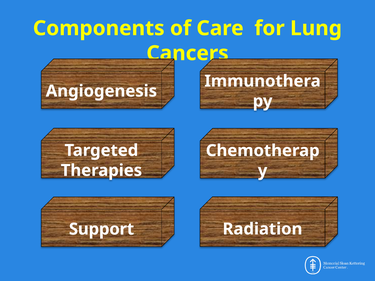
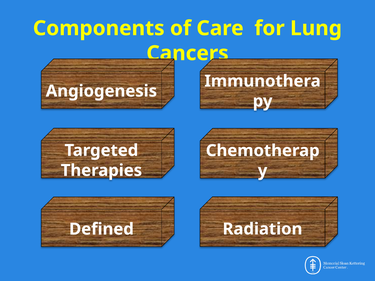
Support: Support -> Defined (101, 229)
